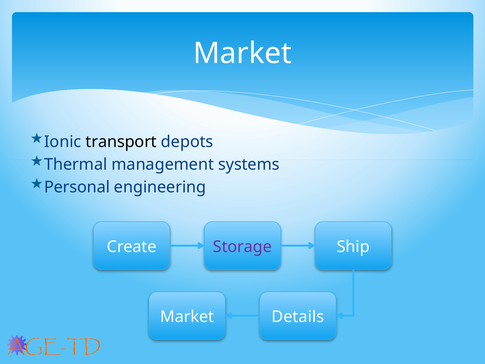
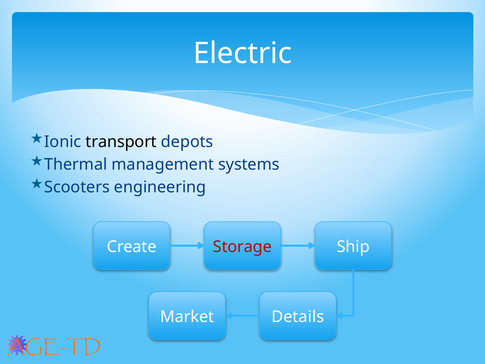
Market: Market -> Electric (243, 53)
Personal: Personal -> Scooters (77, 187)
Storage colour: purple -> red (242, 247)
